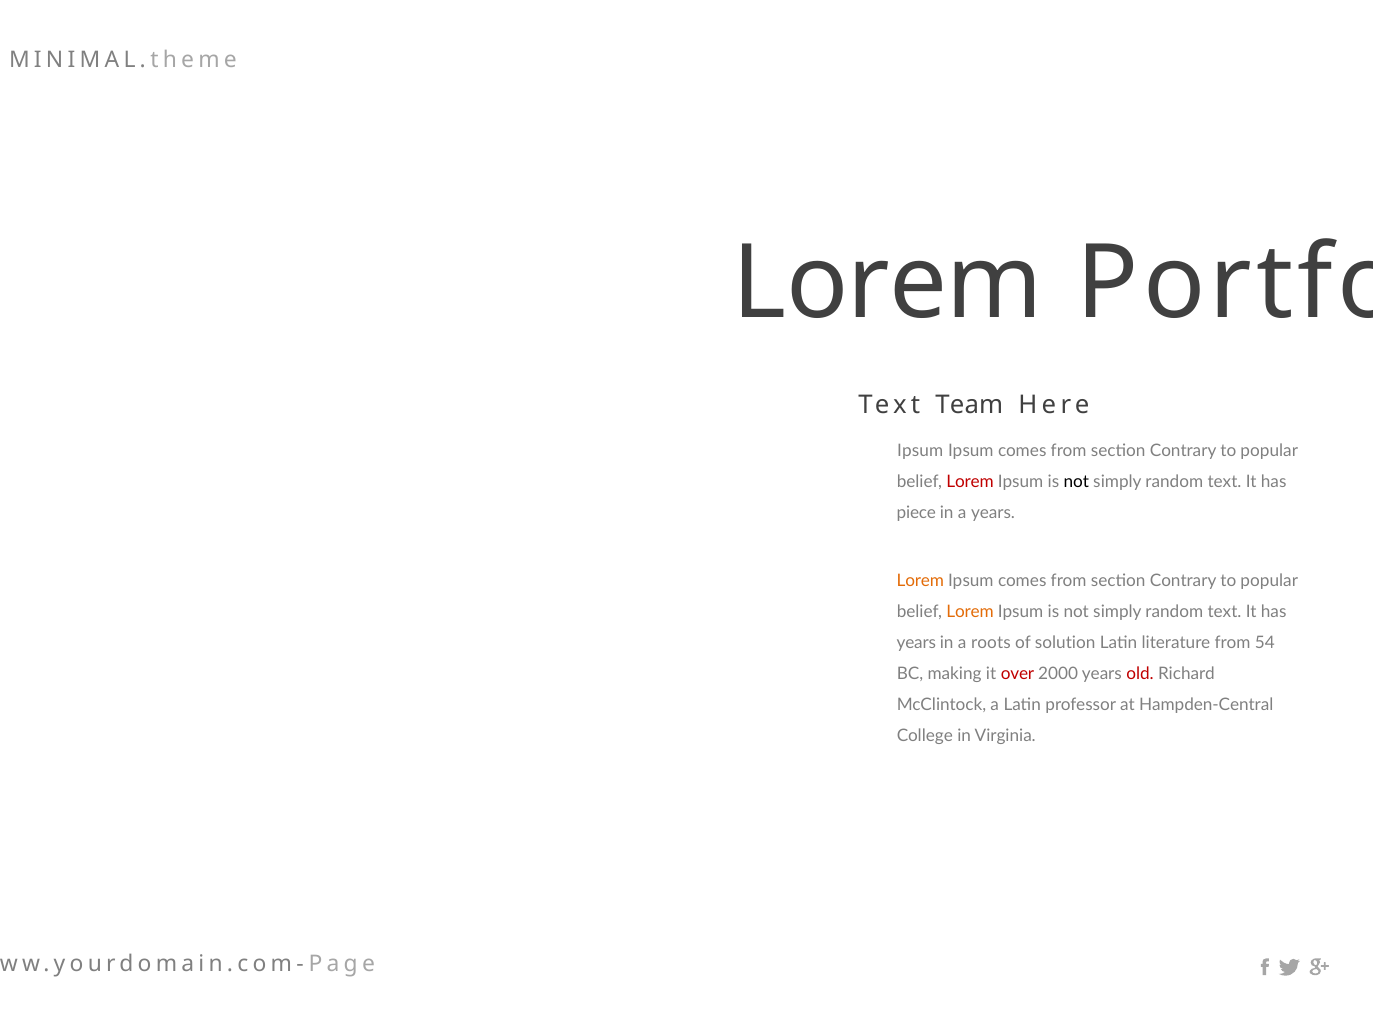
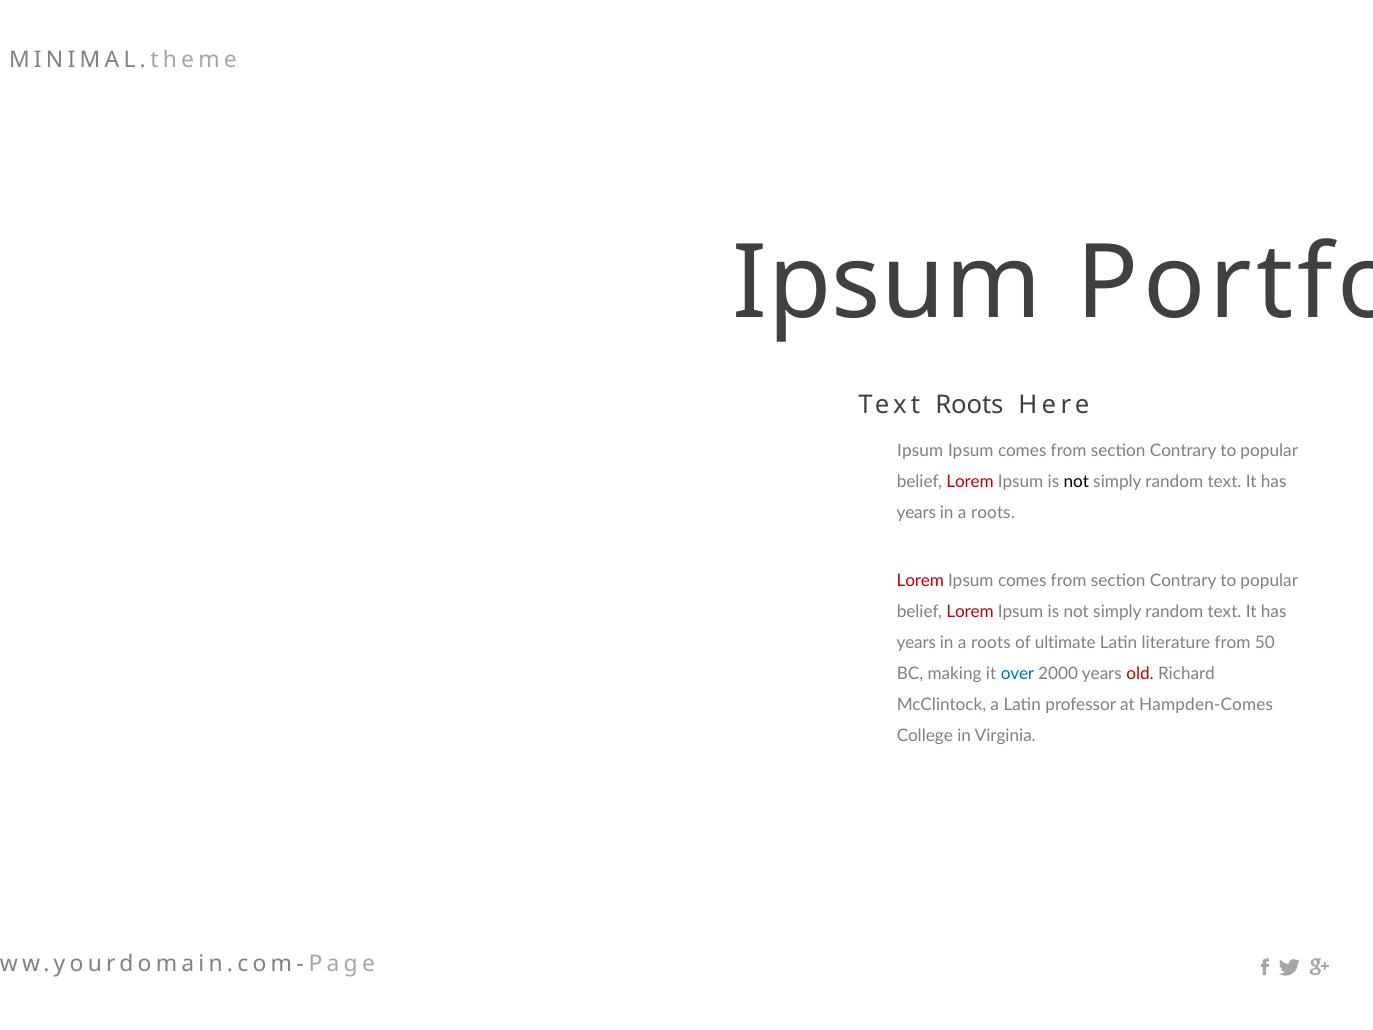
Lorem: Lorem -> Ipsum (887, 283)
Text Team: Team -> Roots (969, 404)
piece: piece -> years (916, 513)
years: years -> roots (993, 513)
Lorem colour: orange -> red (920, 580)
Lorem colour: orange -> red (970, 611)
solution: solution -> ultimate (1065, 642)
54: 54 -> 50 (1265, 642)
over colour: red -> blue (1018, 673)
Hampden-Central: Hampden-Central -> Hampden-Comes (1206, 704)
